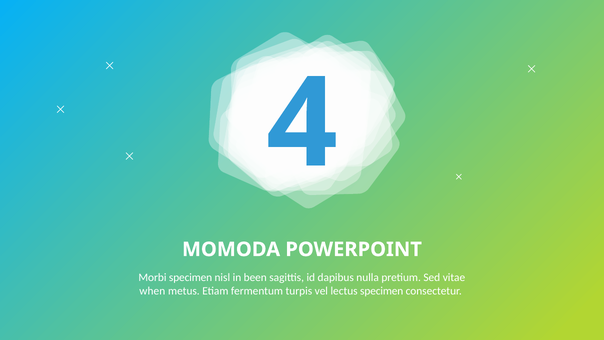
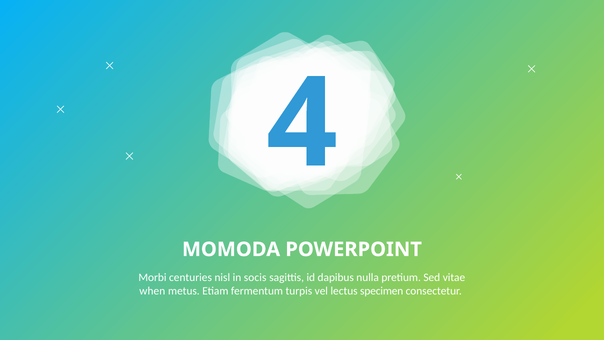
Morbi specimen: specimen -> centuries (190, 277)
been: been -> socis (255, 277)
